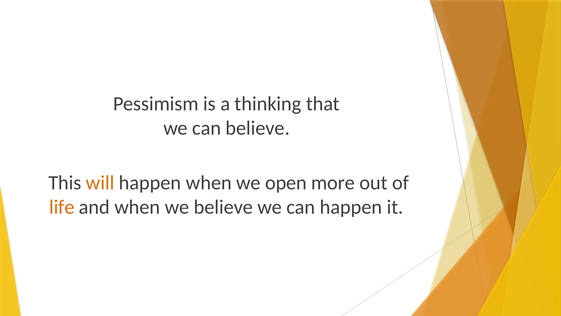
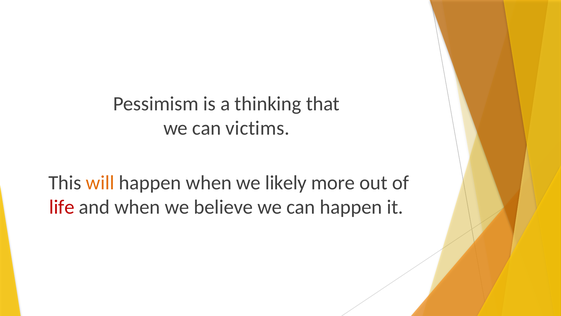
can believe: believe -> victims (258, 128)
open: open -> likely (286, 182)
life colour: orange -> red (62, 207)
